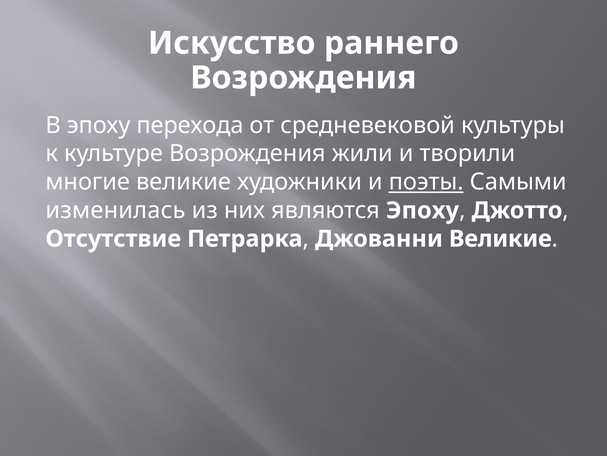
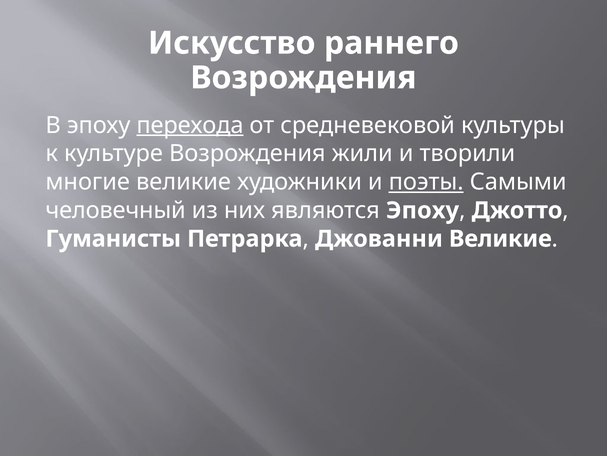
перехода underline: none -> present (190, 125)
изменилась: изменилась -> человечный (116, 210)
Отсутствие: Отсутствие -> Гуманисты (113, 238)
